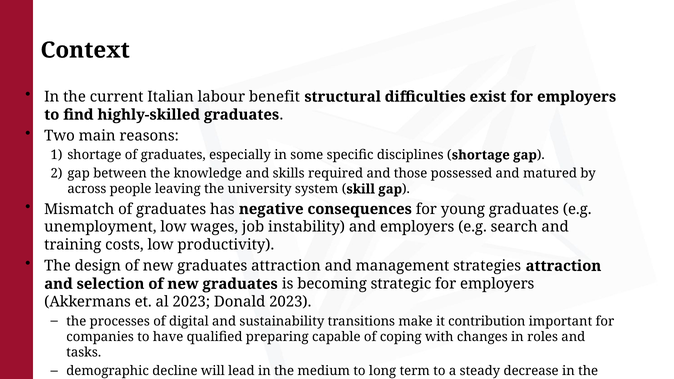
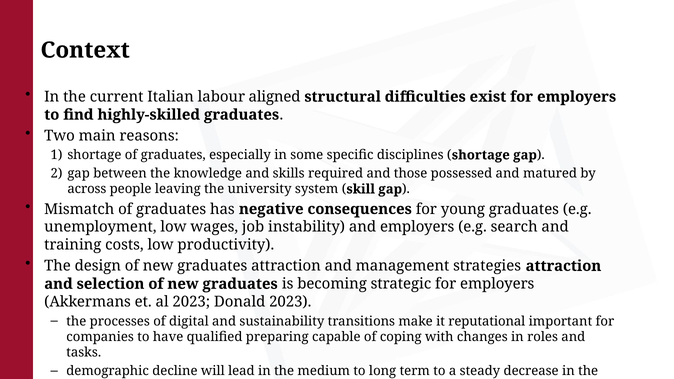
benefit: benefit -> aligned (275, 97)
contribution: contribution -> reputational (487, 321)
